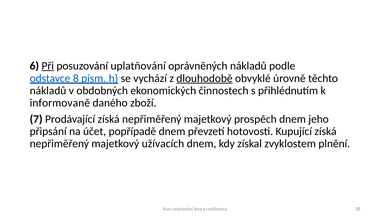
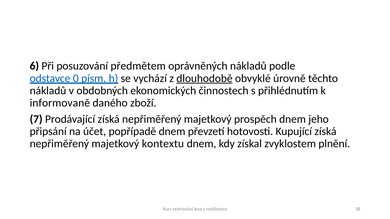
Při underline: present -> none (48, 66)
uplatňování: uplatňování -> předmětem (138, 66)
8: 8 -> 0 (76, 78)
užívacích: užívacích -> kontextu (163, 144)
